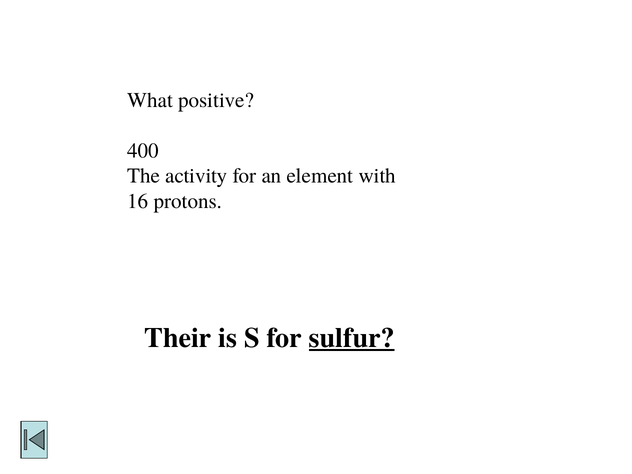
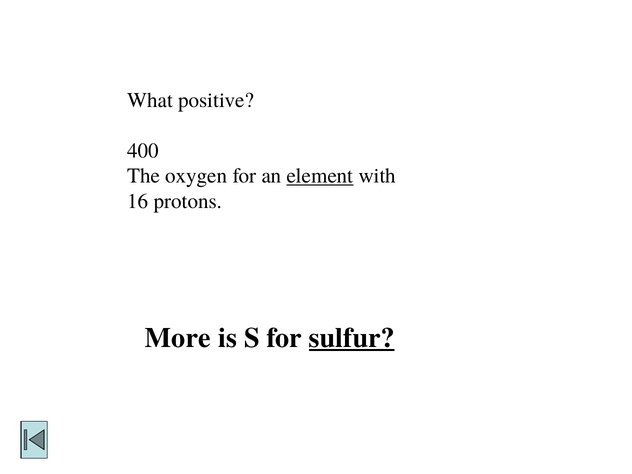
activity: activity -> oxygen (196, 176)
element underline: none -> present (320, 176)
Their: Their -> More (178, 338)
